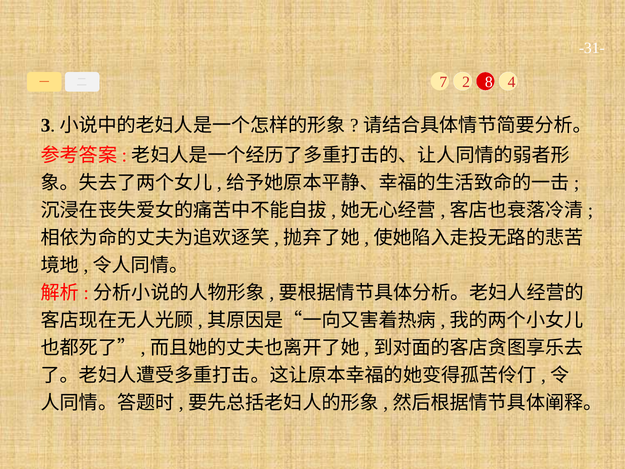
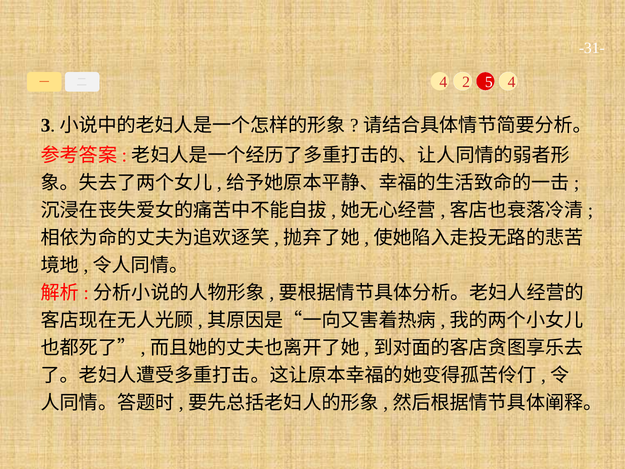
7: 7 -> 4 (443, 82)
8: 8 -> 5 (489, 82)
